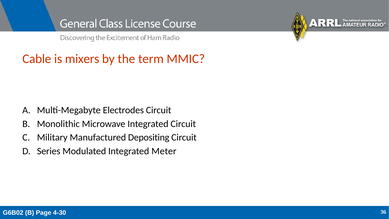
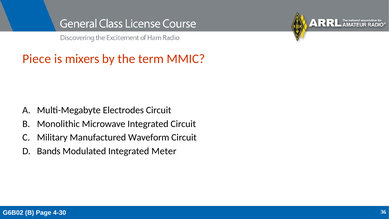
Cable: Cable -> Piece (37, 59)
Depositing: Depositing -> Waveform (149, 137)
Series: Series -> Bands (49, 151)
